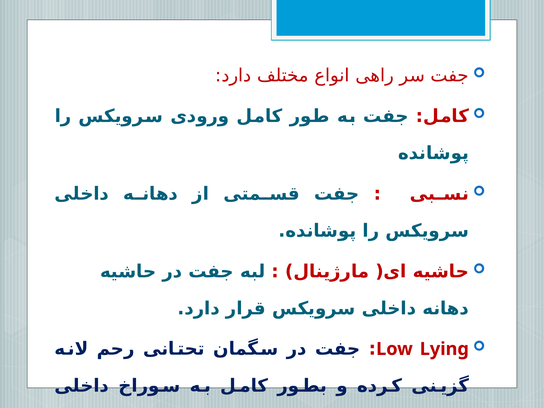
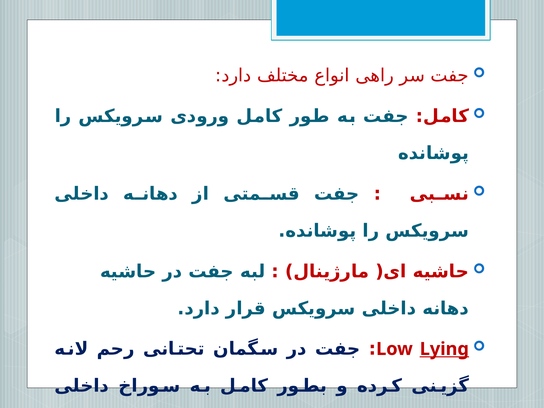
Lying underline: none -> present (444, 349)
